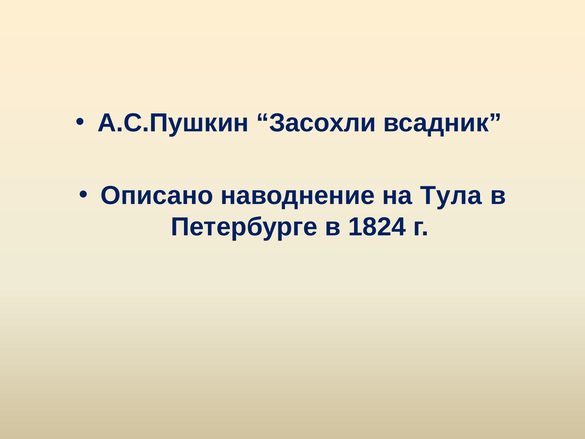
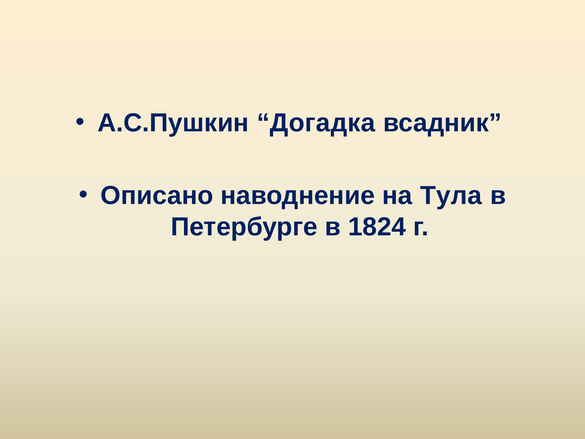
Засохли: Засохли -> Догадка (316, 123)
